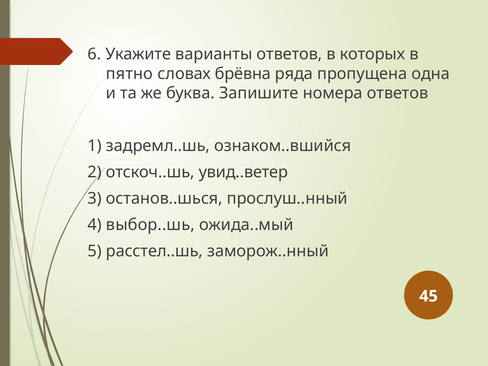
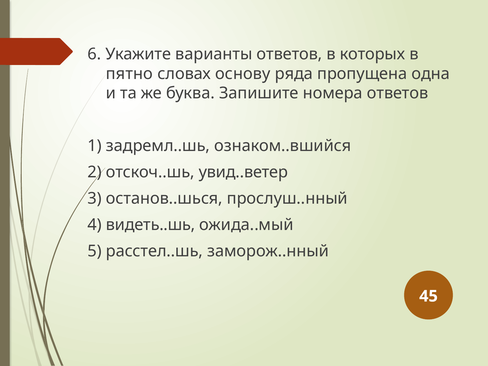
брёвна: брёвна -> основу (243, 74)
выбор..шь: выбор..шь -> видеть..шь (151, 225)
